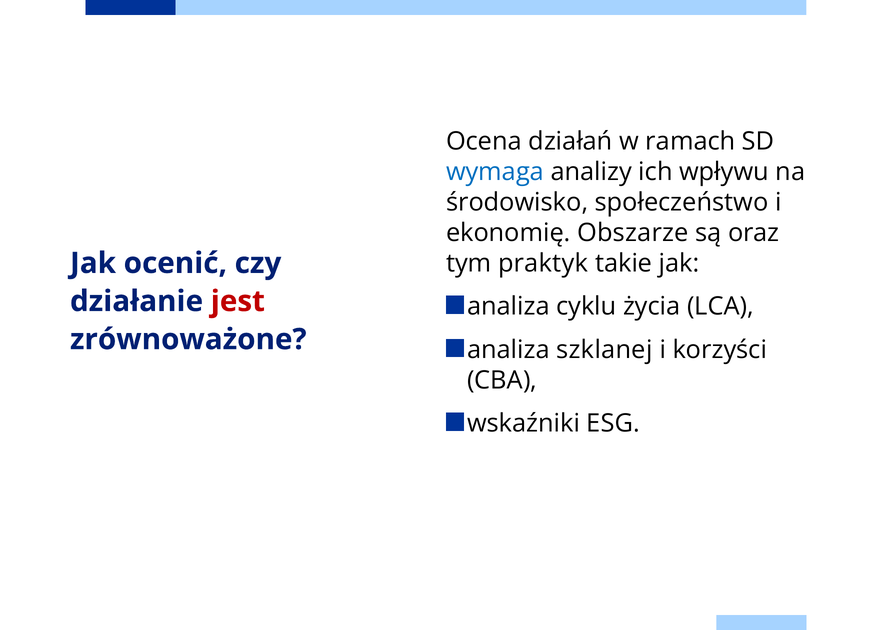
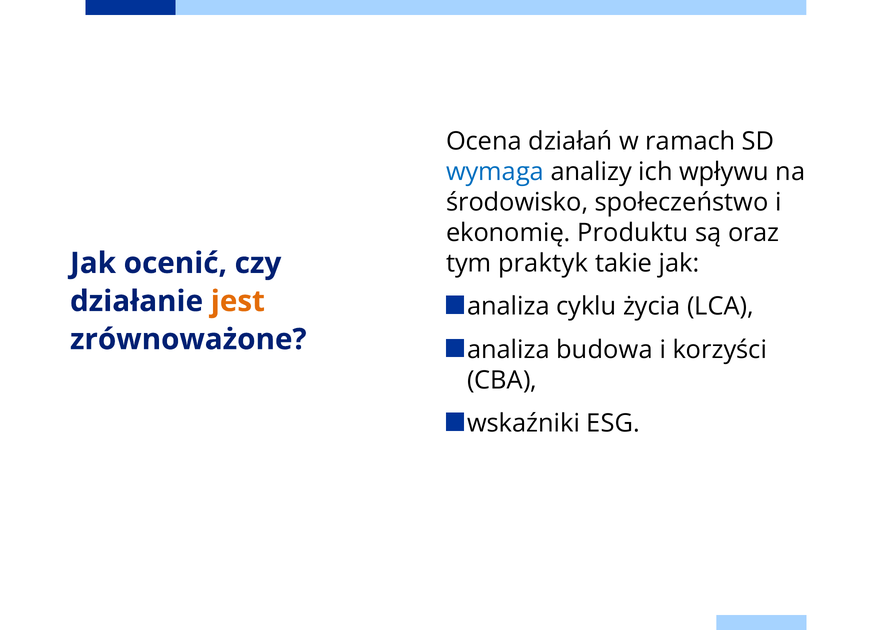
Obszarze: Obszarze -> Produktu (633, 233)
jest colour: red -> orange (238, 302)
szklanej: szklanej -> budowa (604, 350)
